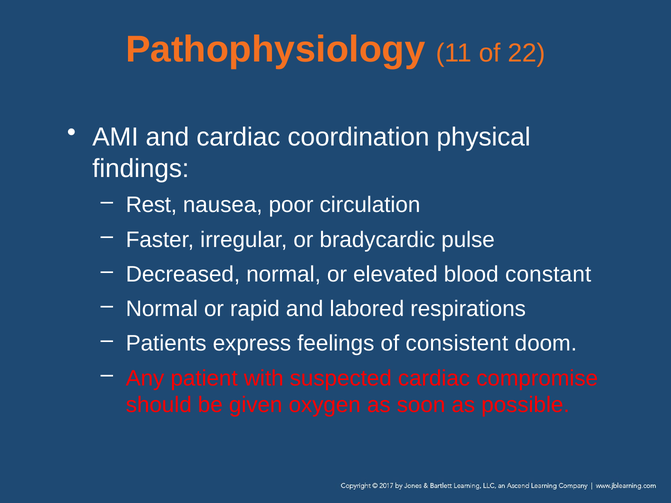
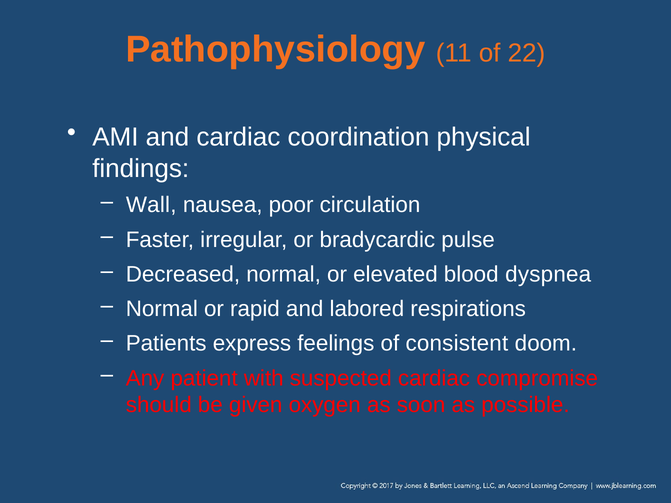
Rest: Rest -> Wall (151, 205)
constant: constant -> dyspnea (548, 274)
